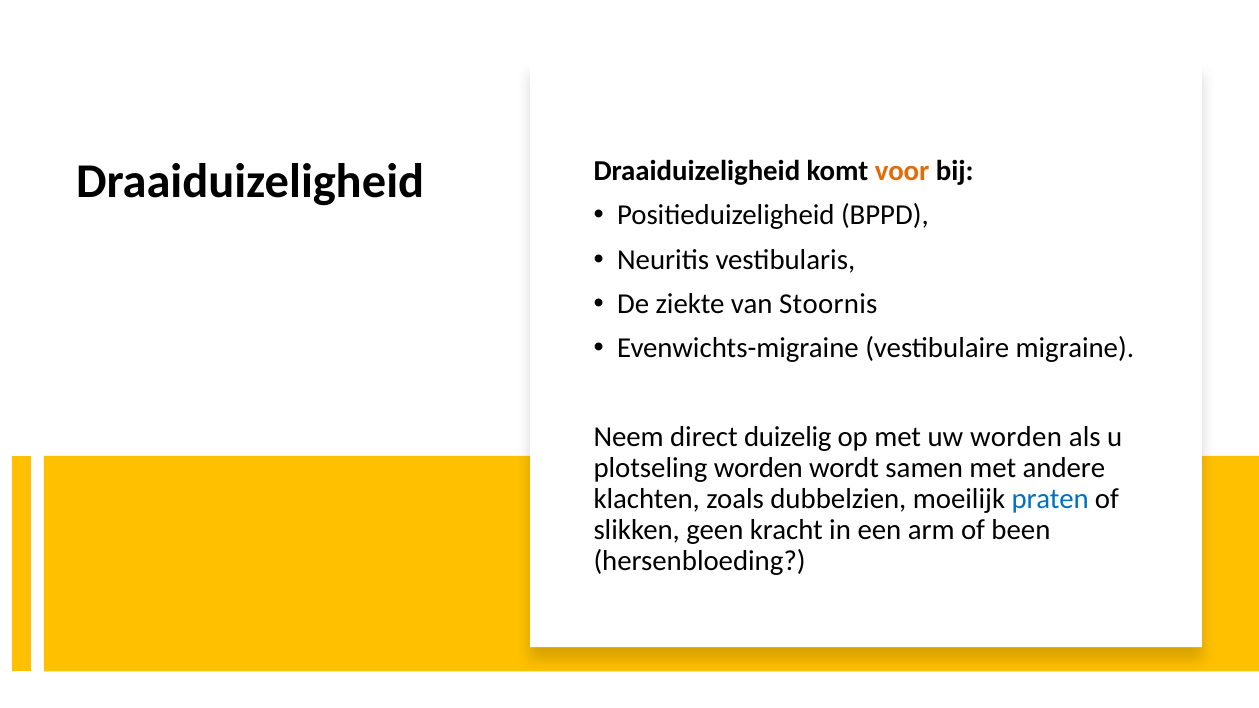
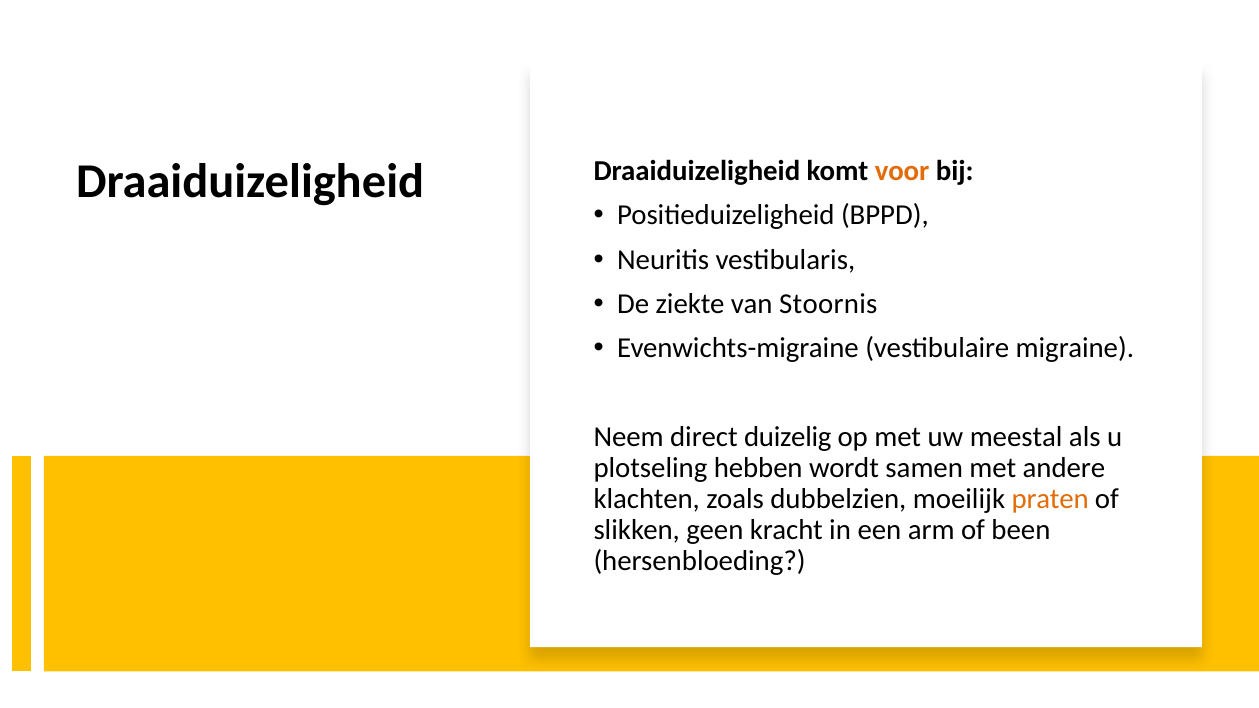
uw worden: worden -> meestal (1016, 437)
plotseling worden: worden -> hebben (758, 468)
praten colour: blue -> orange (1050, 499)
